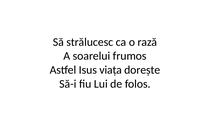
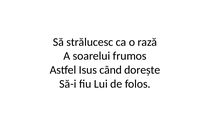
viața: viața -> când (111, 70)
